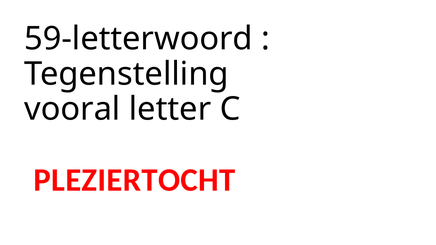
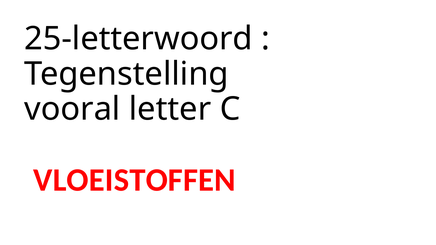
59-letterwoord: 59-letterwoord -> 25-letterwoord (138, 39)
PLEZIERTOCHT: PLEZIERTOCHT -> VLOEISTOFFEN (134, 180)
